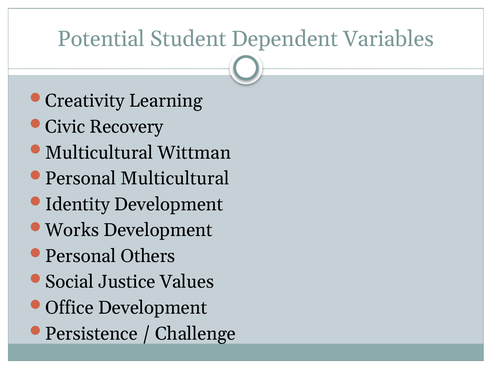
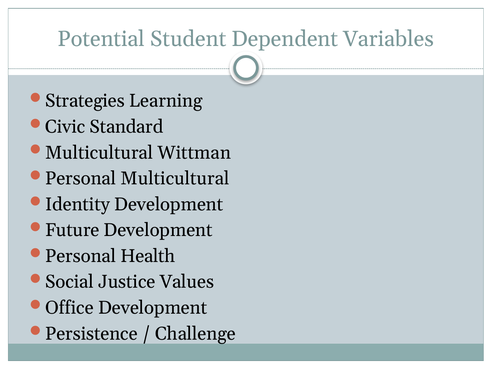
Creativity: Creativity -> Strategies (85, 101)
Recovery: Recovery -> Standard (126, 127)
Works: Works -> Future (72, 230)
Others: Others -> Health (148, 256)
